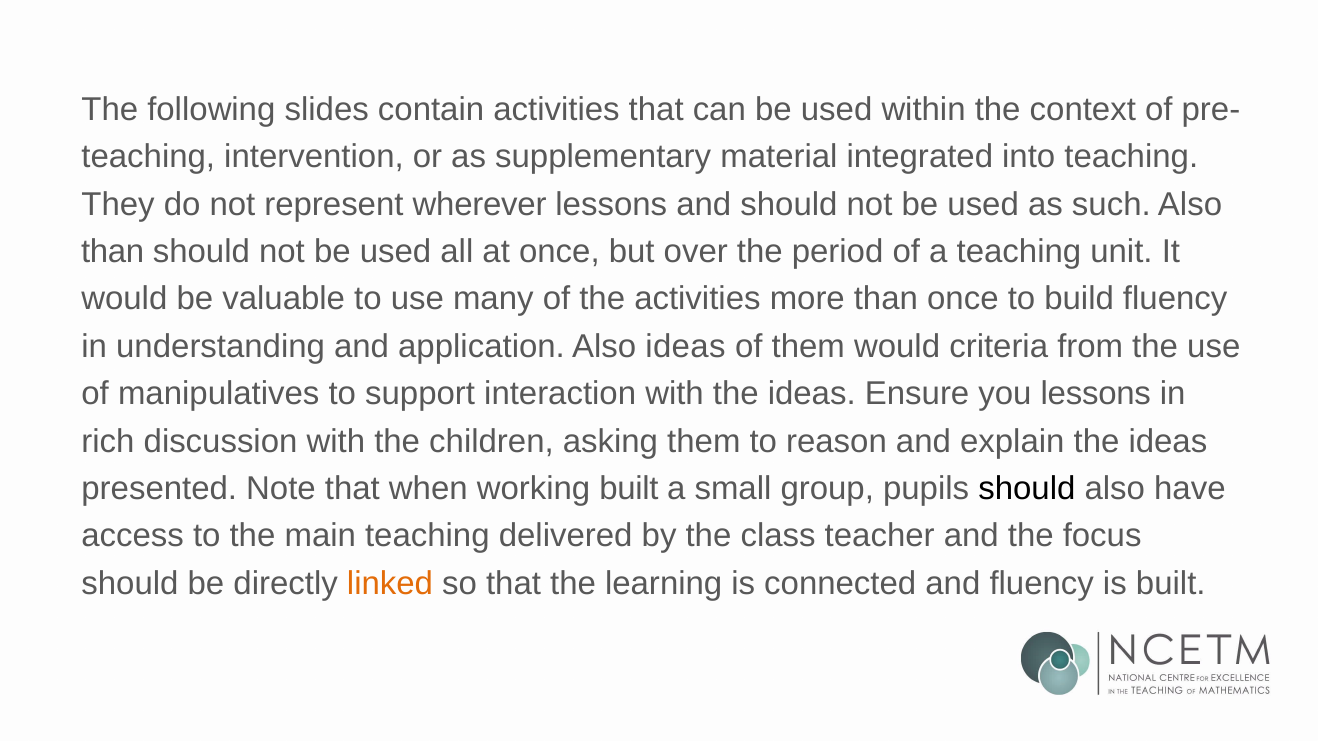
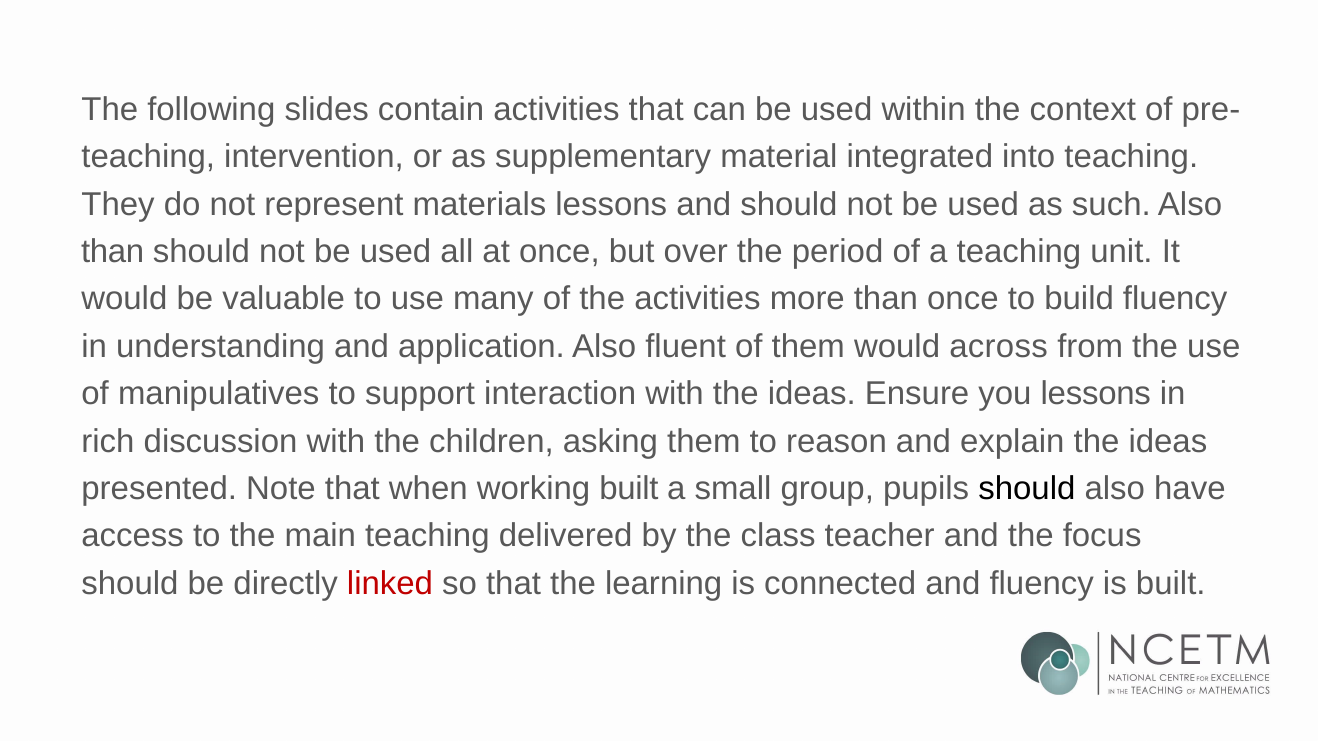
wherever: wherever -> materials (480, 204)
Also ideas: ideas -> fluent (686, 347)
criteria: criteria -> across (999, 347)
linked colour: orange -> red (390, 584)
